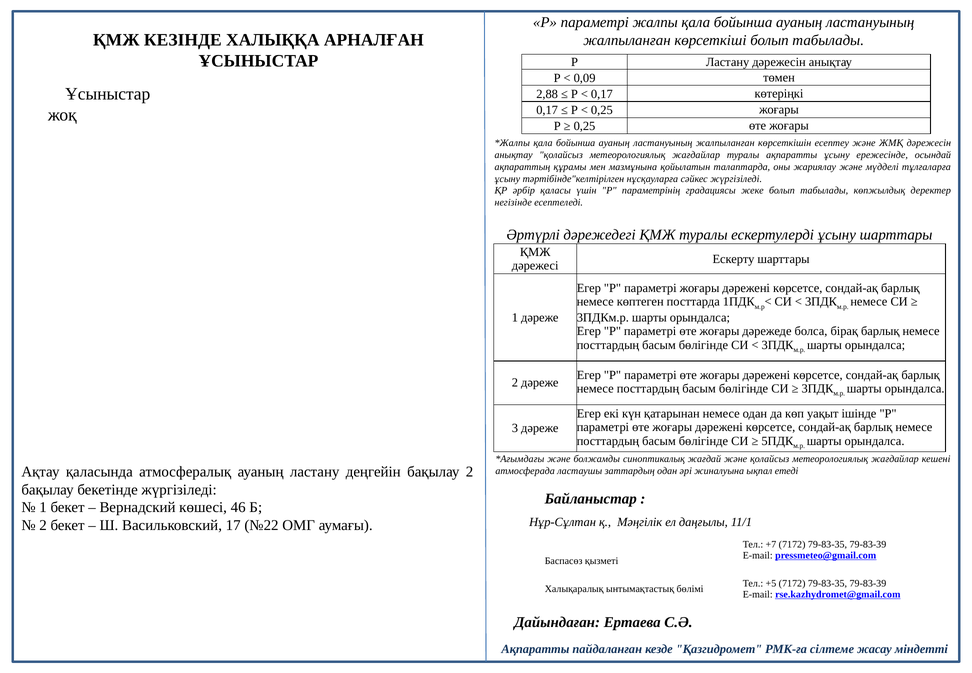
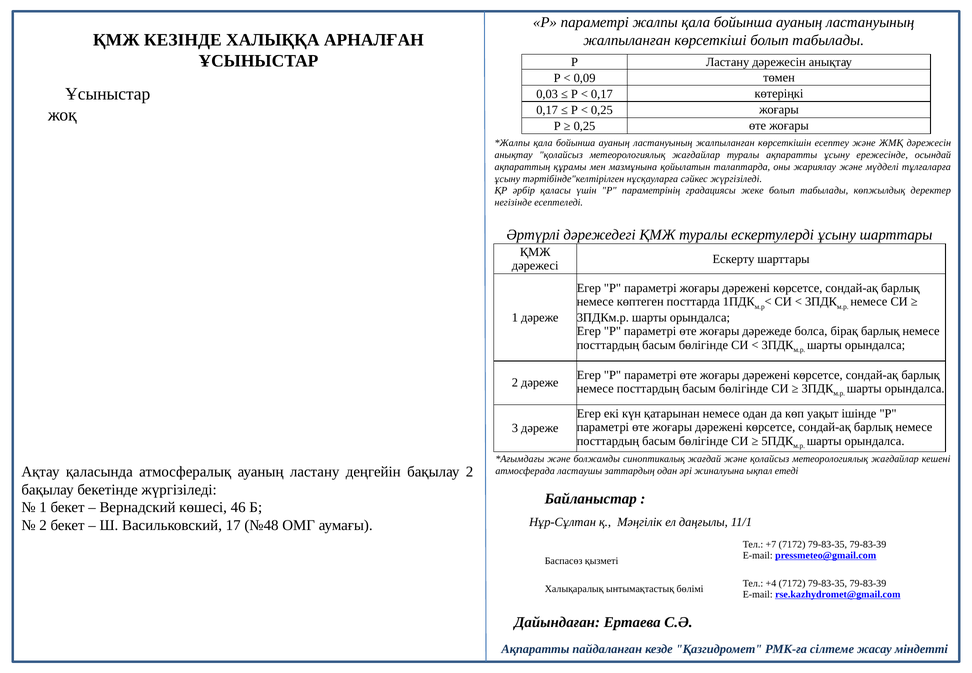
2,88: 2,88 -> 0,03 (547, 94)
№22: №22 -> №48 (261, 525)
+5: +5 -> +4 (771, 583)
